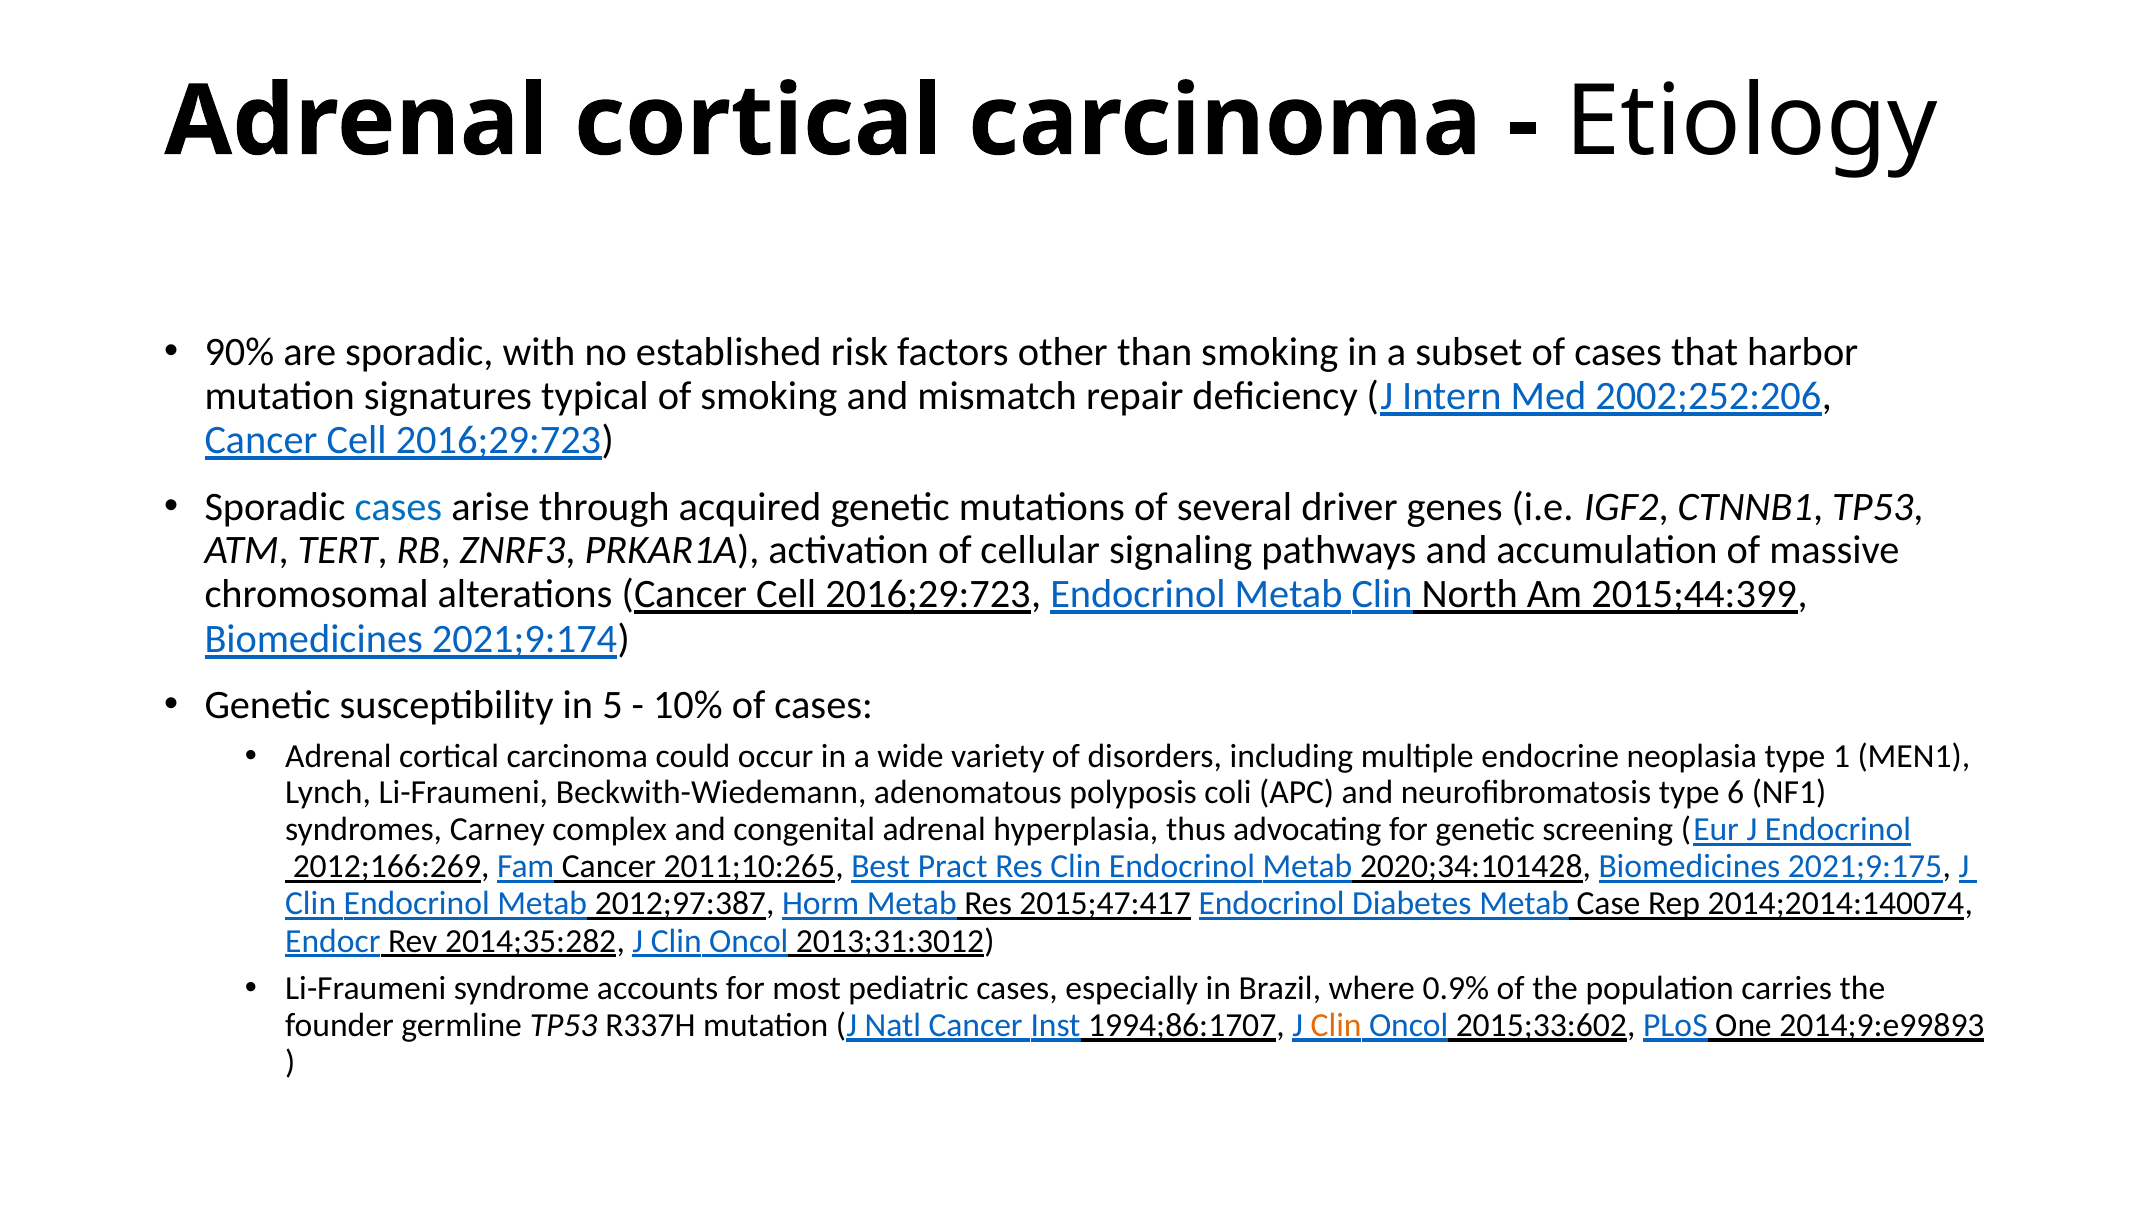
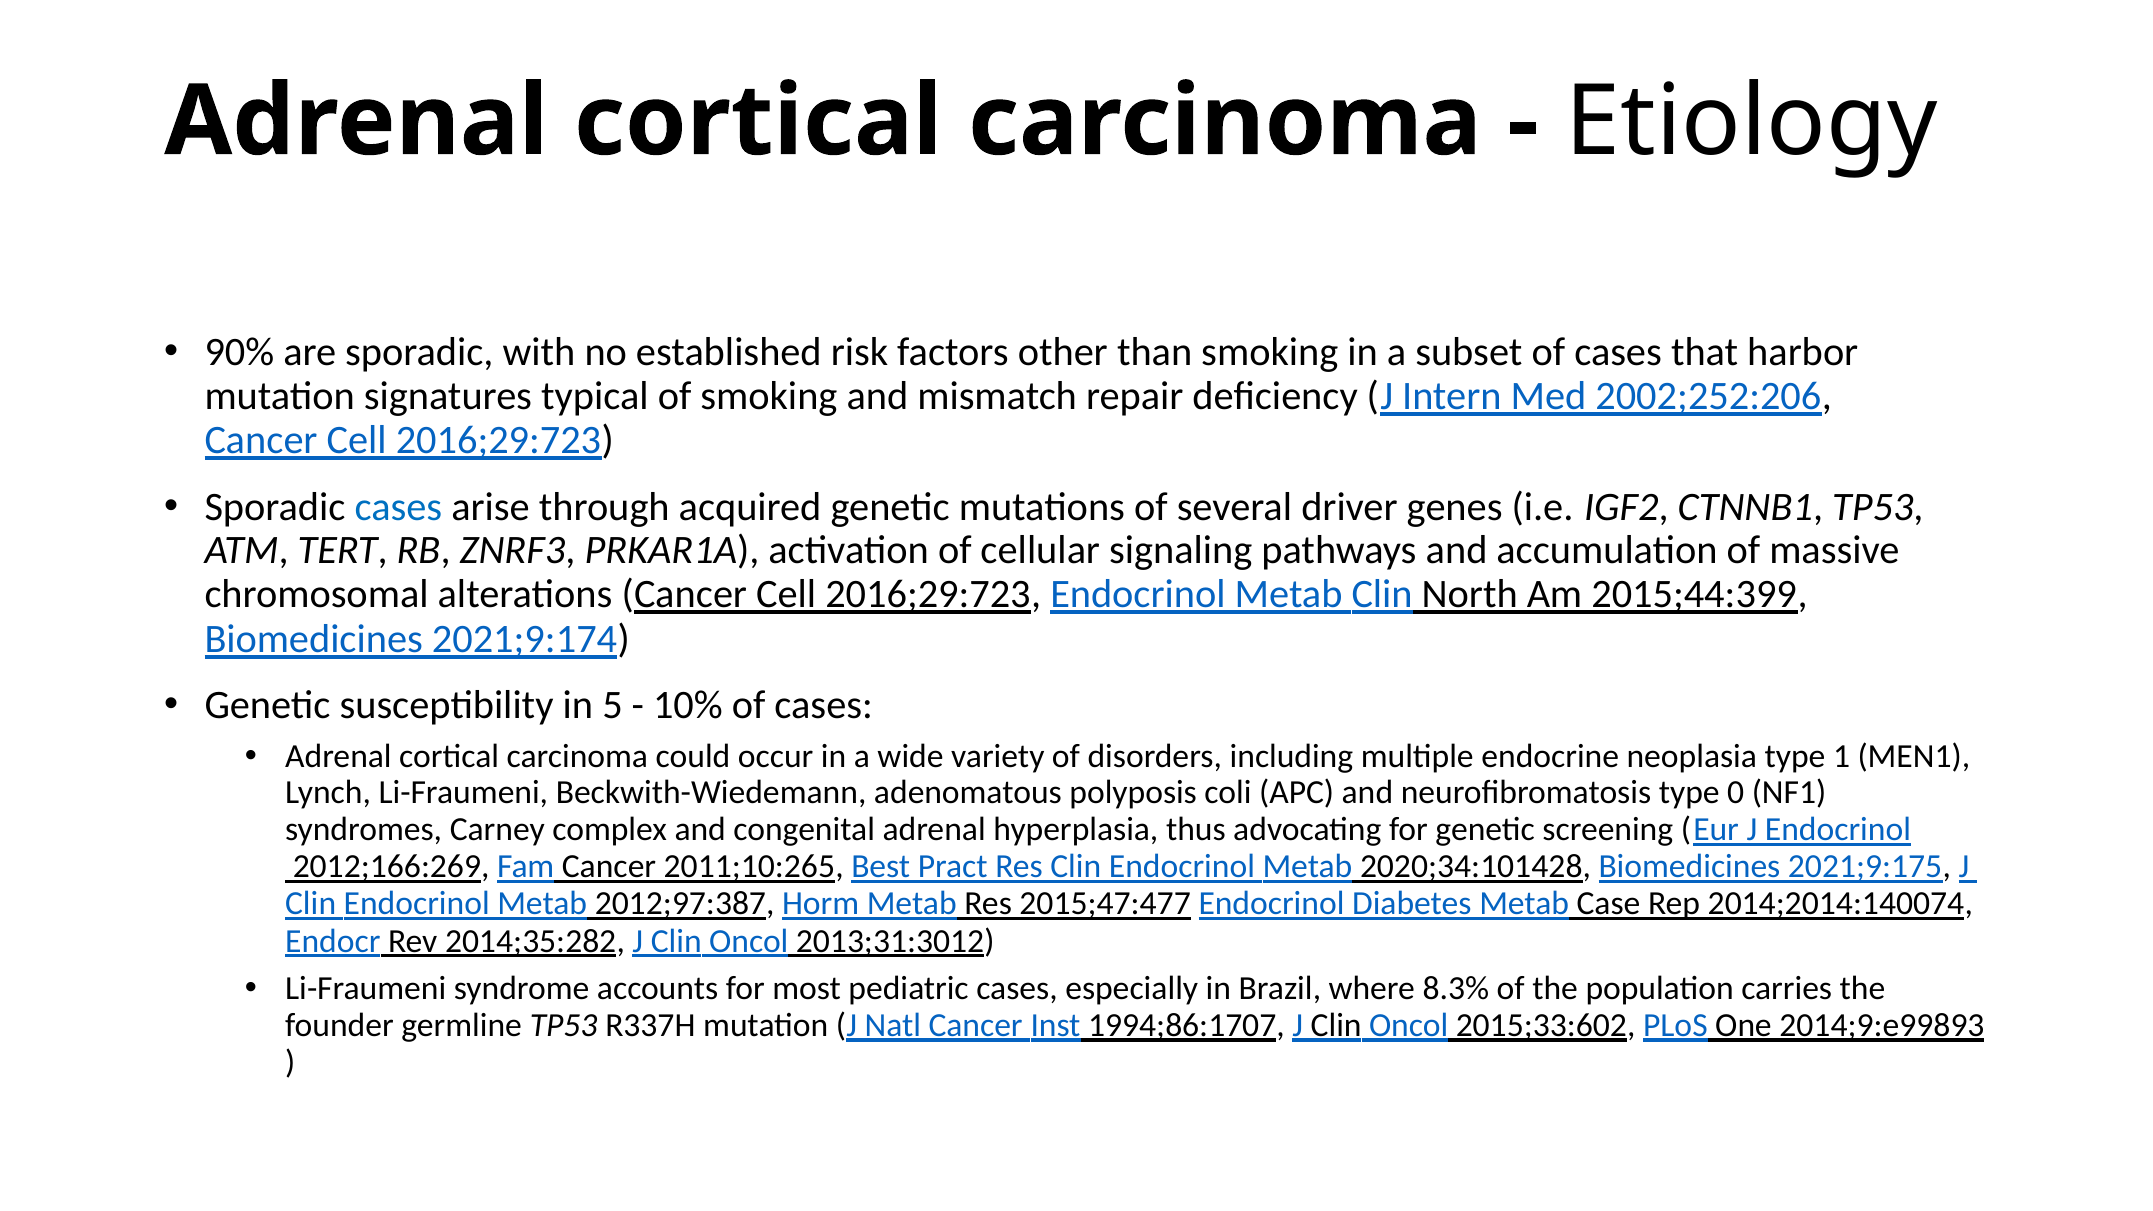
6: 6 -> 0 (1736, 793)
2015;47:417: 2015;47:417 -> 2015;47:477 (1105, 904)
0.9%: 0.9% -> 8.3% (1456, 989)
Clin colour: orange -> black (1336, 1026)
